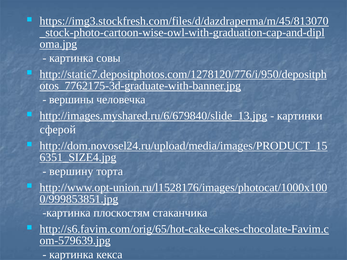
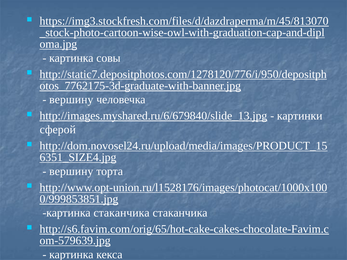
вершины: вершины -> вершину (71, 100)
картинка плоскостям: плоскостям -> стаканчика (122, 213)
